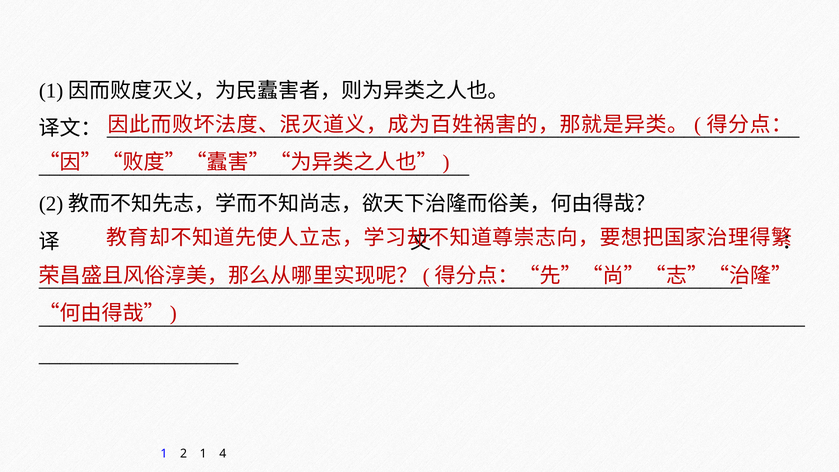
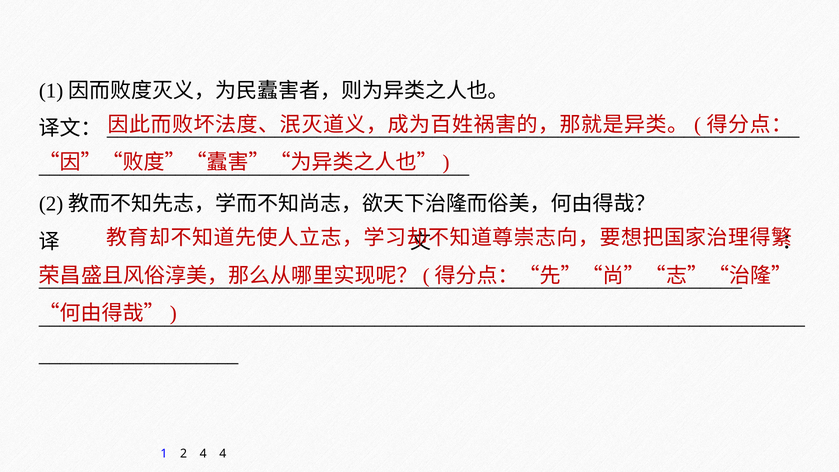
2 1: 1 -> 4 (203, 454)
